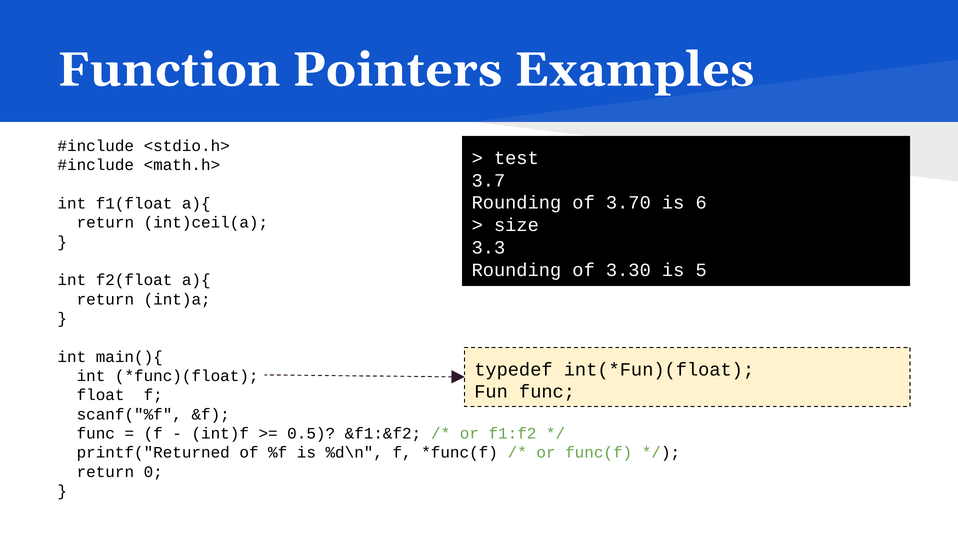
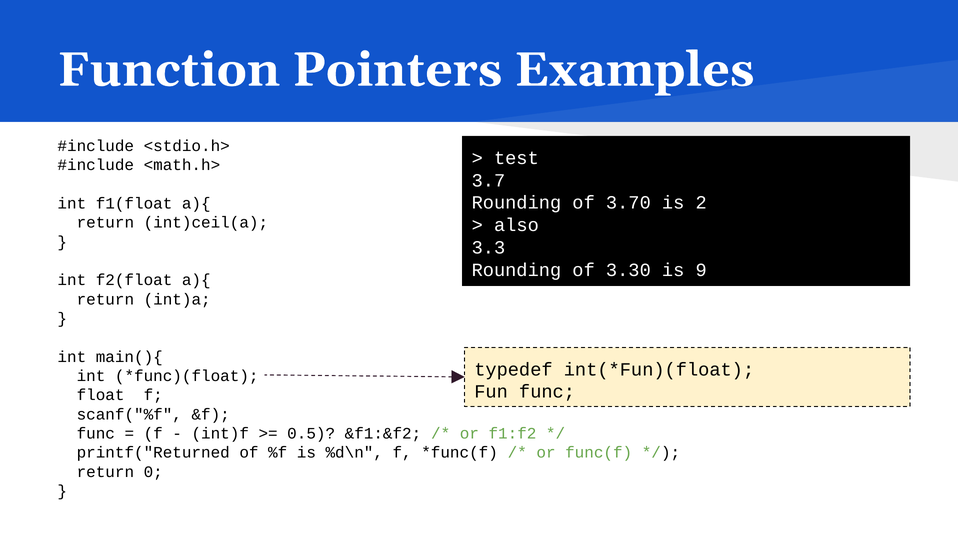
6: 6 -> 2 (701, 203)
size: size -> also (516, 225)
5: 5 -> 9 (701, 270)
